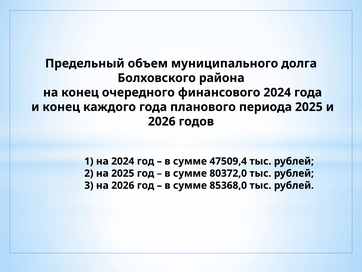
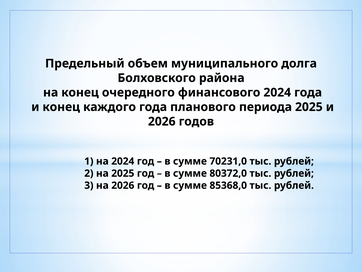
47509,4: 47509,4 -> 70231,0 (228, 161)
